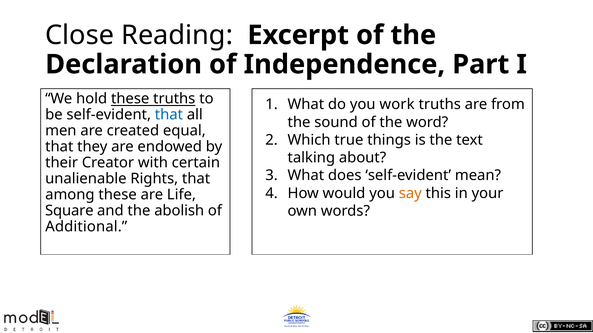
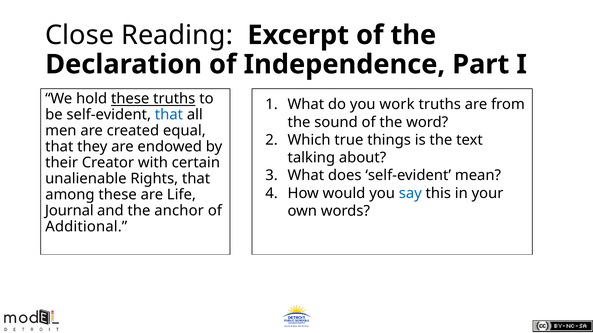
say colour: orange -> blue (410, 194)
Square: Square -> Journal (69, 211)
abolish: abolish -> anchor (179, 211)
